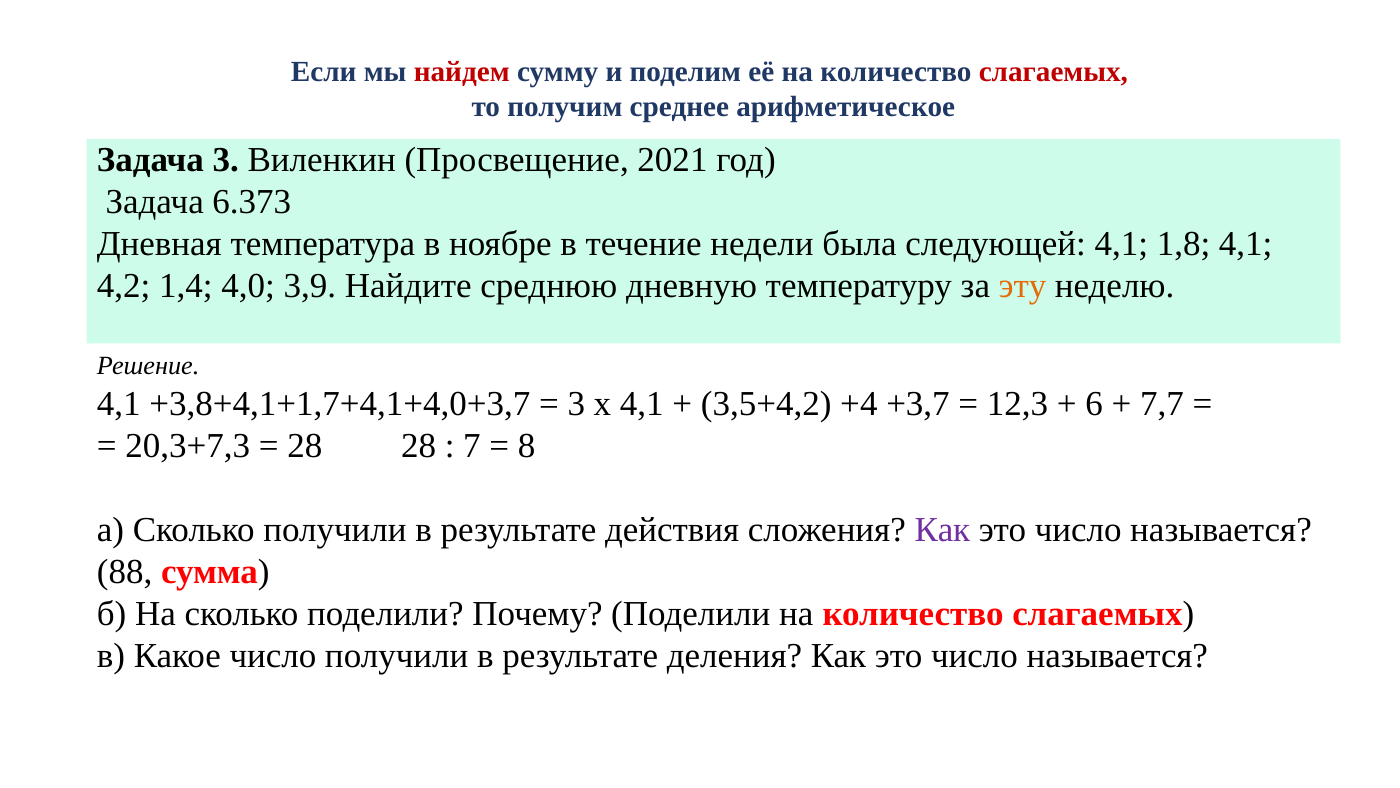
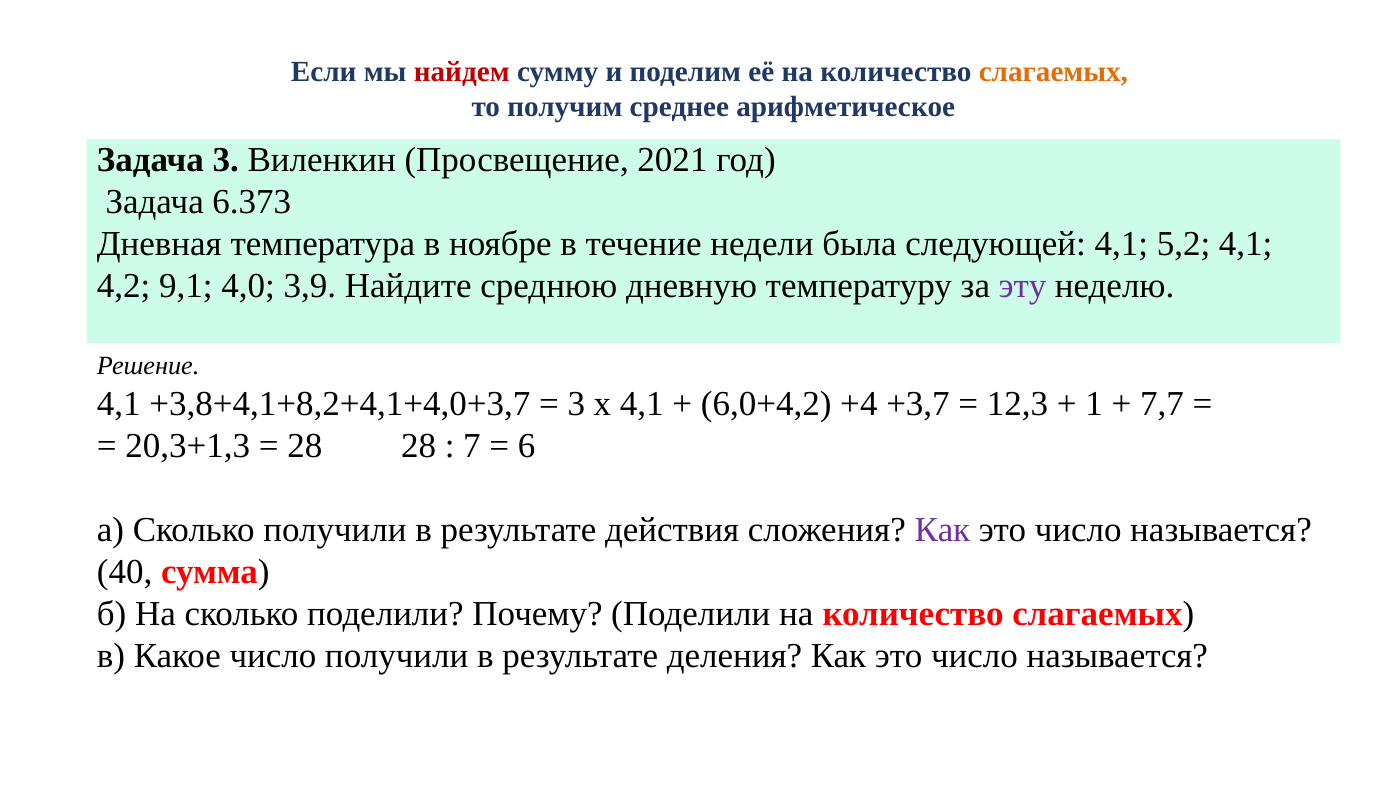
слагаемых colour: red -> orange (1053, 72)
1,8: 1,8 -> 5,2 (1184, 244)
1,4: 1,4 -> 9,1 (186, 286)
эту colour: orange -> purple (1023, 286)
+3,8+4,1+1,7+4,1+4,0+3,7: +3,8+4,1+1,7+4,1+4,0+3,7 -> +3,8+4,1+8,2+4,1+4,0+3,7 (340, 403)
3,5+4,2: 3,5+4,2 -> 6,0+4,2 (766, 403)
6: 6 -> 1 (1094, 403)
20,3+7,3: 20,3+7,3 -> 20,3+1,3 (188, 445)
8: 8 -> 6 (527, 445)
88: 88 -> 40 (125, 571)
